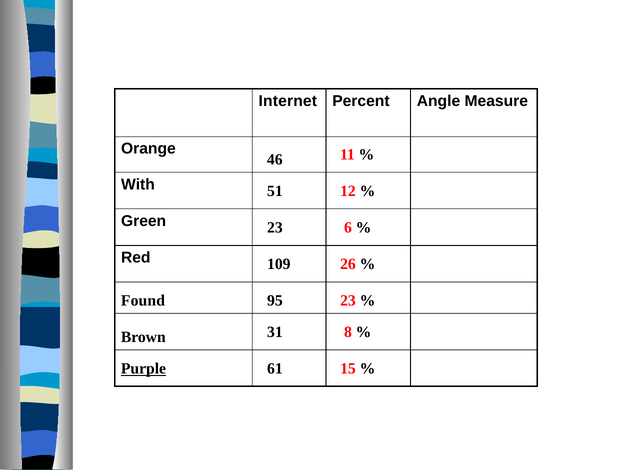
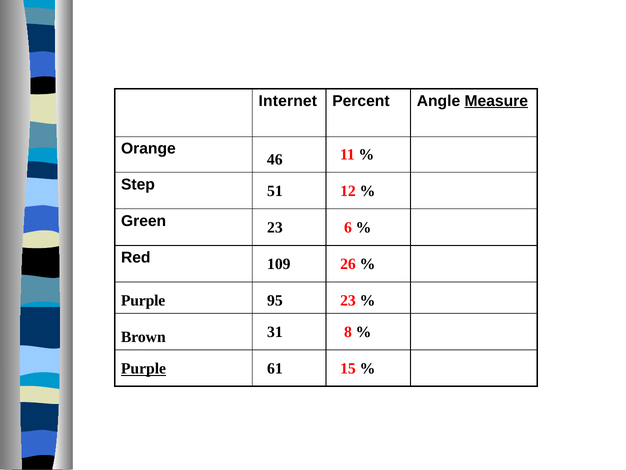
Measure underline: none -> present (496, 101)
With: With -> Step (138, 184)
Found: Found -> Purple (143, 300)
